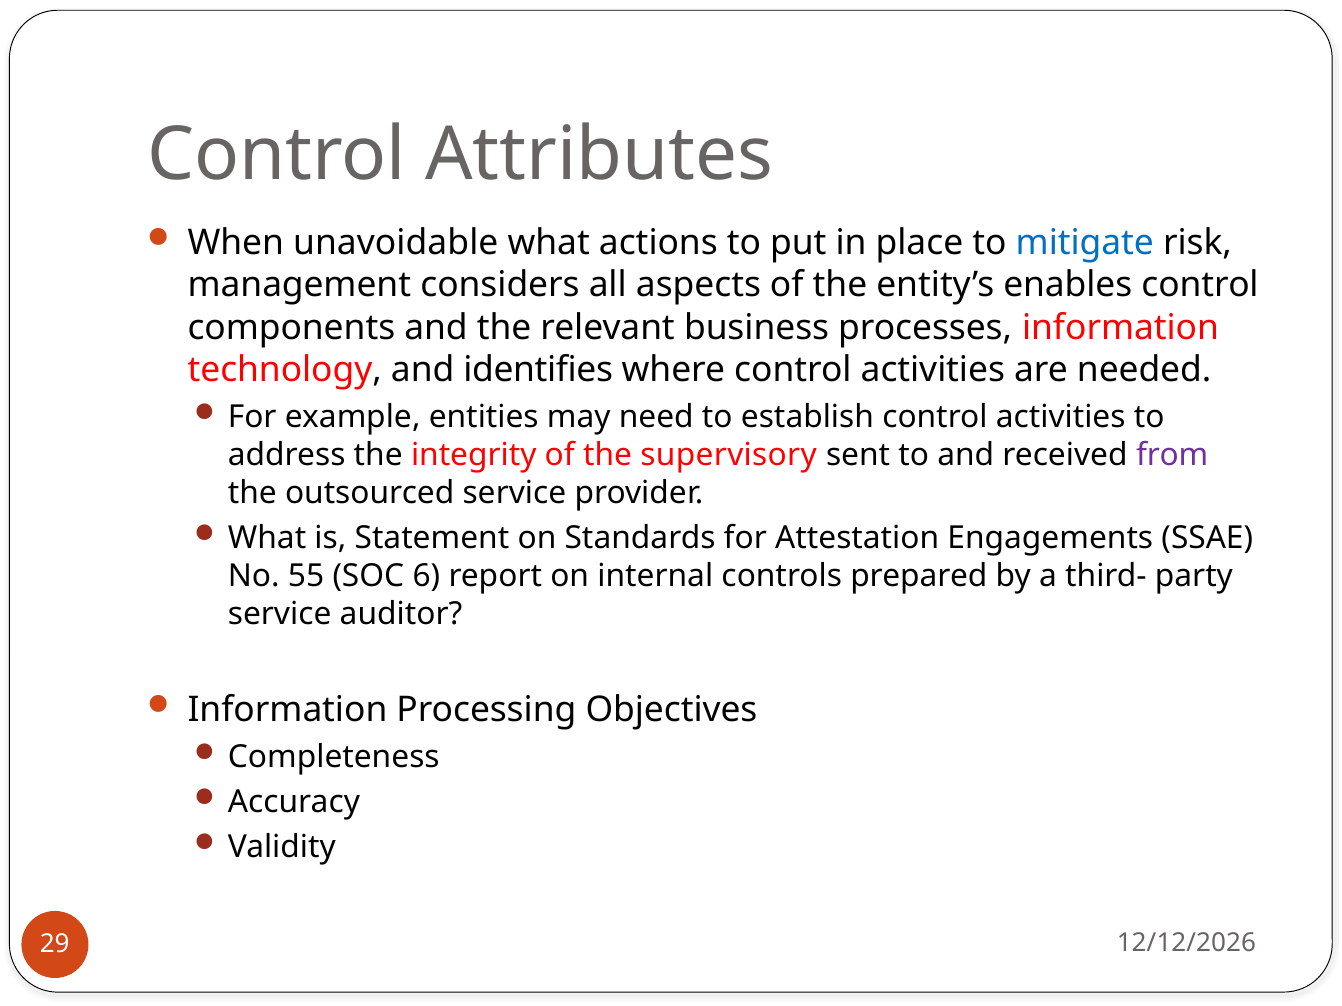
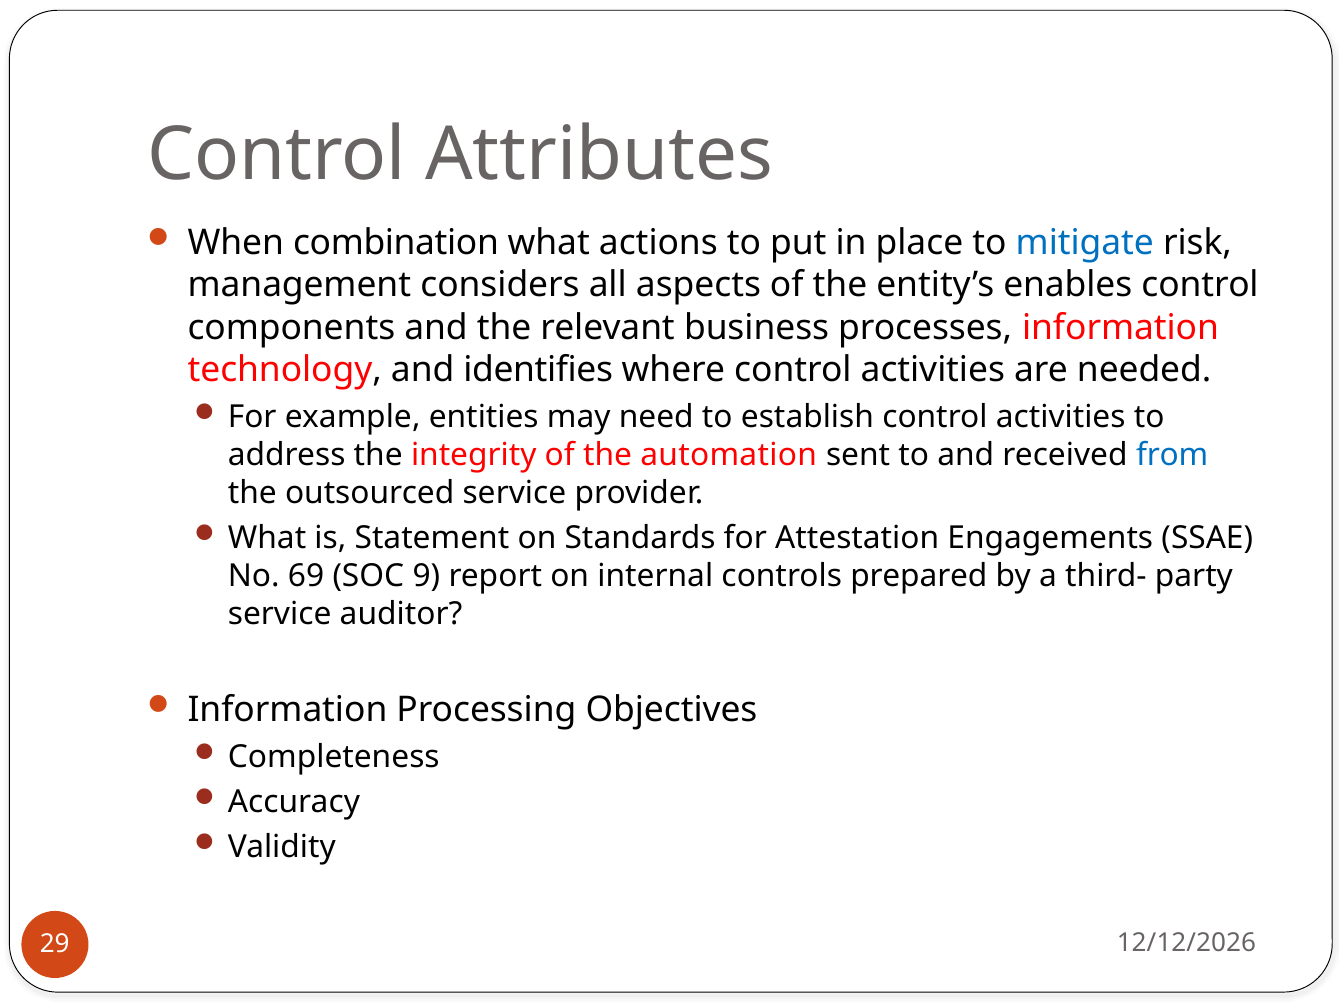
unavoidable: unavoidable -> combination (396, 243)
supervisory: supervisory -> automation (729, 455)
from colour: purple -> blue (1172, 455)
55: 55 -> 69 (306, 576)
6: 6 -> 9 (426, 576)
